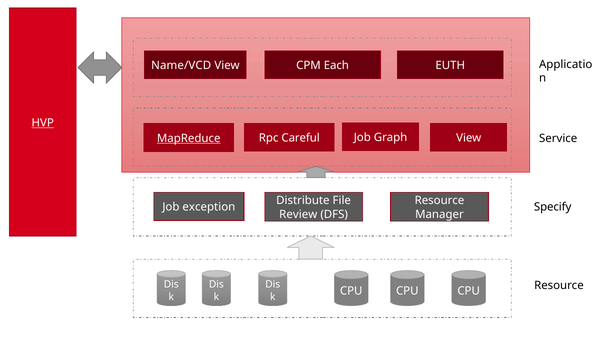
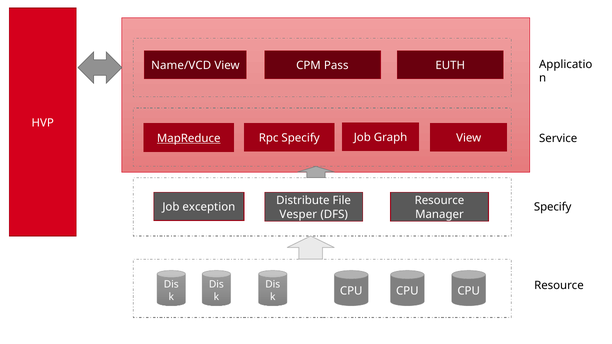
Each: Each -> Pass (336, 66)
HVP underline: present -> none (43, 123)
Rpc Careful: Careful -> Specify (301, 138)
Review: Review -> Vesper (298, 215)
